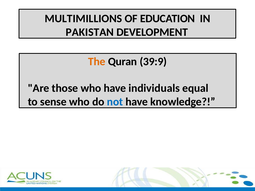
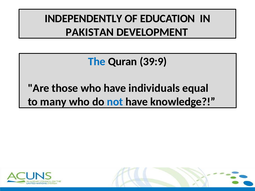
MULTIMILLIONS: MULTIMILLIONS -> INDEPENDENTLY (83, 19)
The colour: orange -> blue (97, 62)
sense: sense -> many (53, 102)
